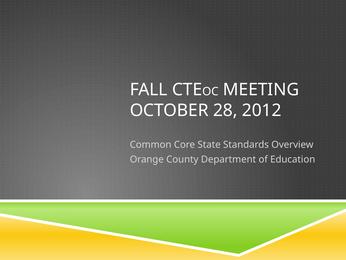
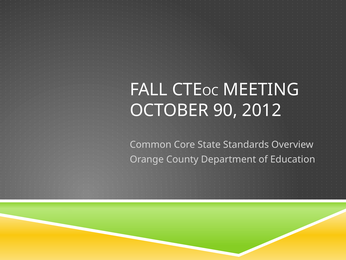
28: 28 -> 90 (225, 110)
